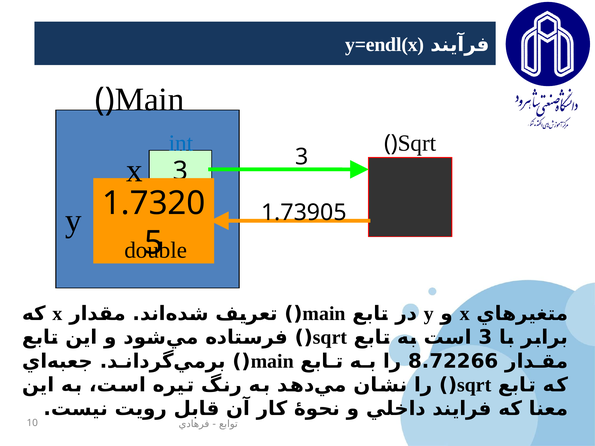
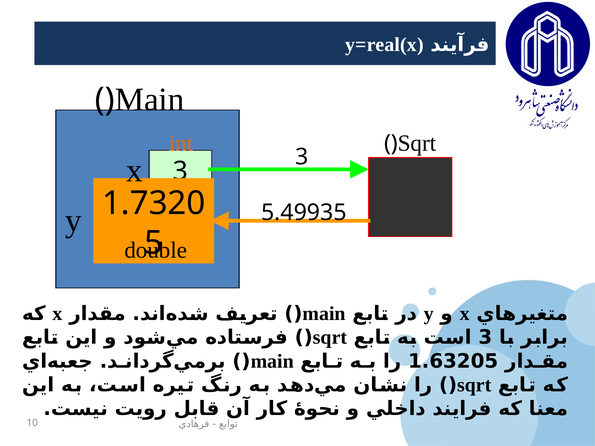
y=endl(x: y=endl(x -> y=real(x (384, 45)
int colour: blue -> orange (181, 143)
1.73905: 1.73905 -> 5.49935 (304, 213)
8.72266: 8.72266 -> 1.63205 (453, 361)
